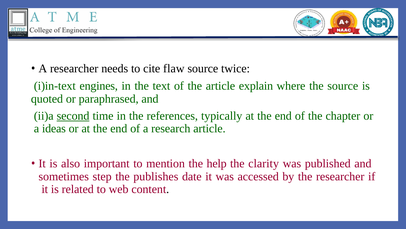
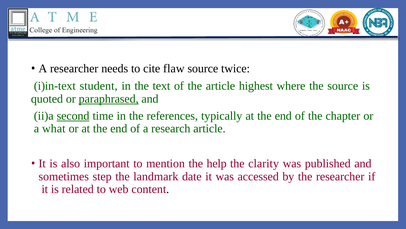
engines: engines -> student (99, 86)
explain: explain -> highest (256, 86)
paraphrased underline: none -> present (109, 98)
ideas: ideas -> what (54, 128)
publishes: publishes -> landmark (156, 176)
